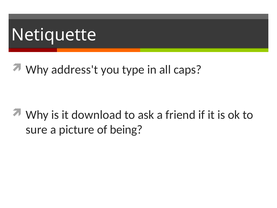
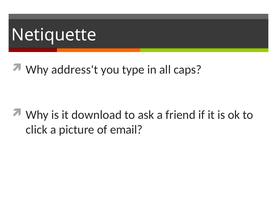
sure: sure -> click (37, 129)
being: being -> email (126, 129)
